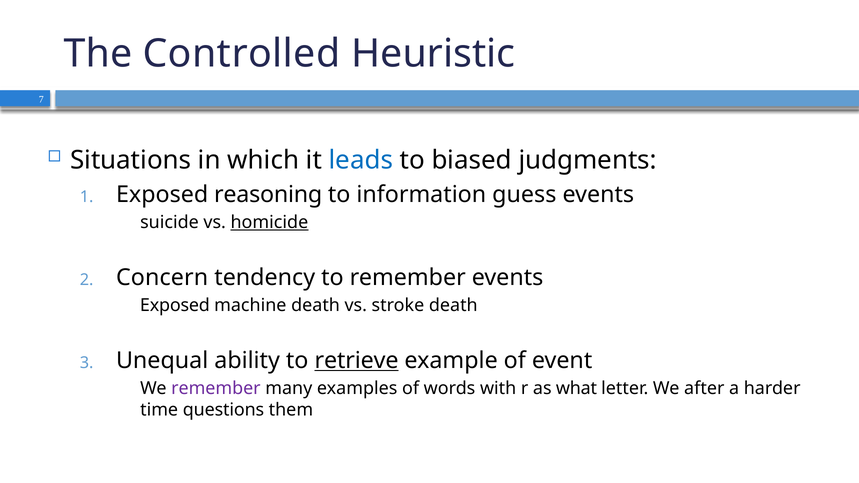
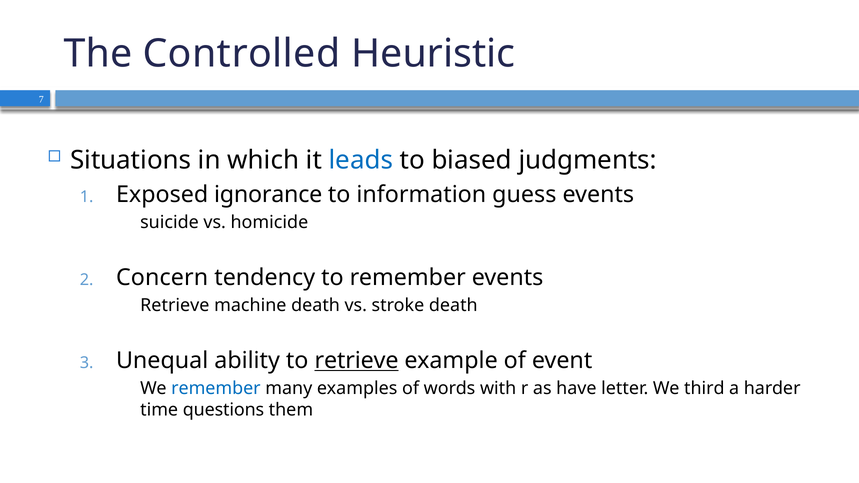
reasoning: reasoning -> ignorance (268, 194)
homicide underline: present -> none (269, 222)
Exposed: Exposed -> Retrieve (175, 305)
remember colour: purple -> blue (216, 389)
what: what -> have (576, 389)
after: after -> third (704, 389)
